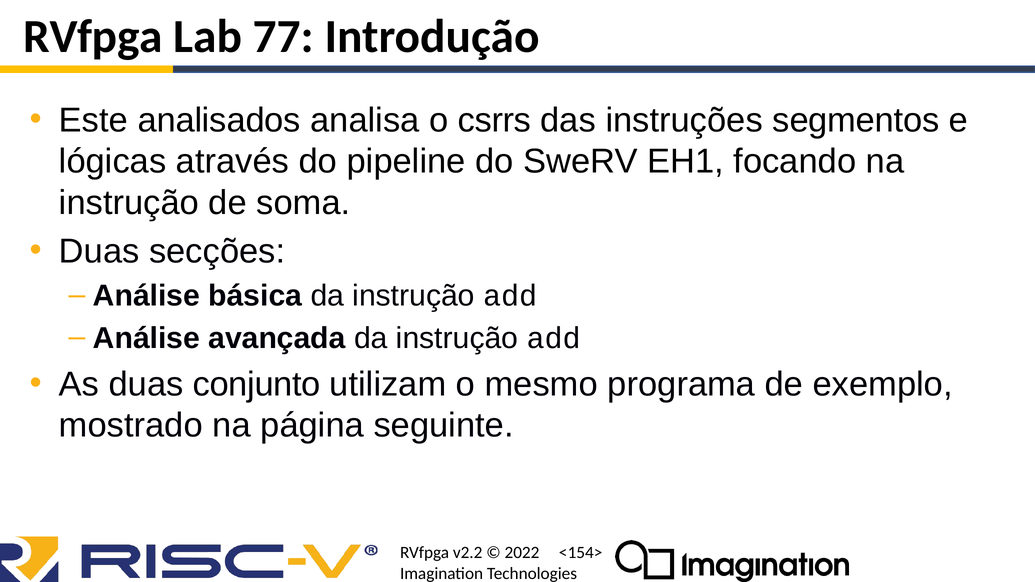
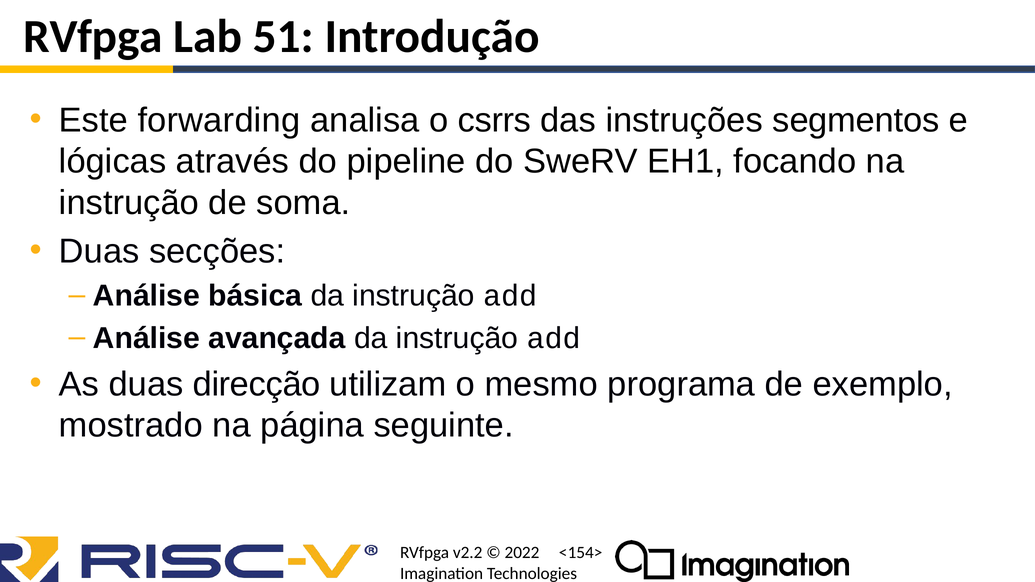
77: 77 -> 51 (283, 37)
analisados: analisados -> forwarding (219, 120)
conjunto: conjunto -> direcção (257, 384)
